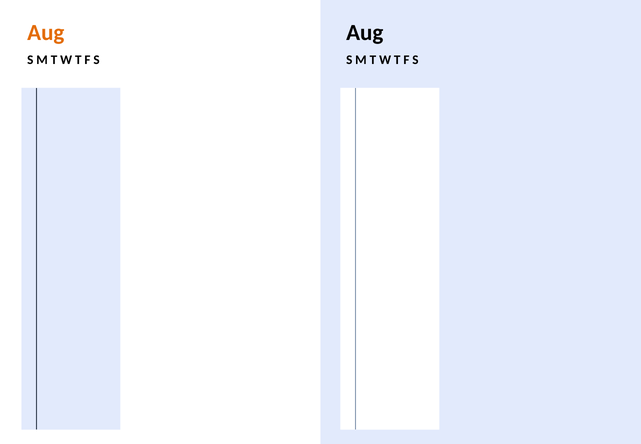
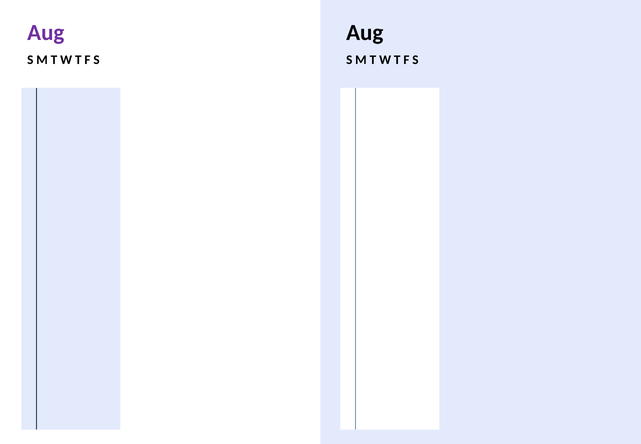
Aug colour: orange -> purple (46, 33)
